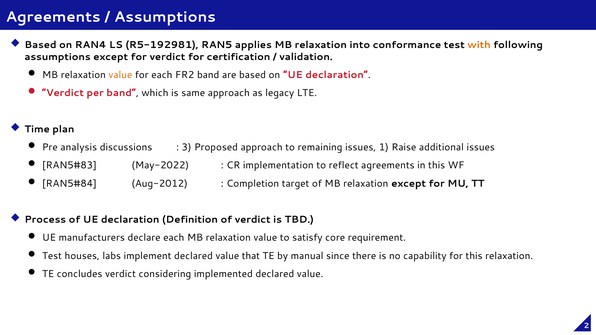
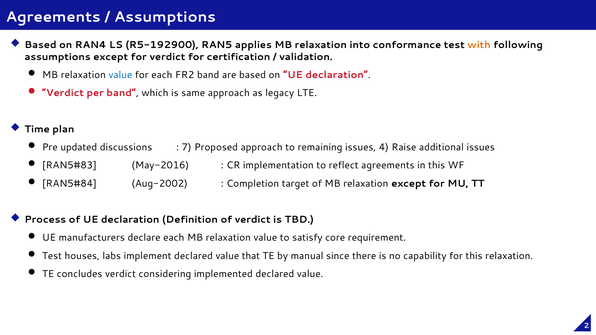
R5-192981: R5-192981 -> R5-192900 (162, 45)
value colour: orange -> blue (120, 75)
analysis: analysis -> updated (79, 147)
3: 3 -> 7 (187, 147)
1: 1 -> 4 (384, 147)
May-2022: May-2022 -> May-2016 (160, 165)
Aug-2012: Aug-2012 -> Aug-2002 (160, 184)
